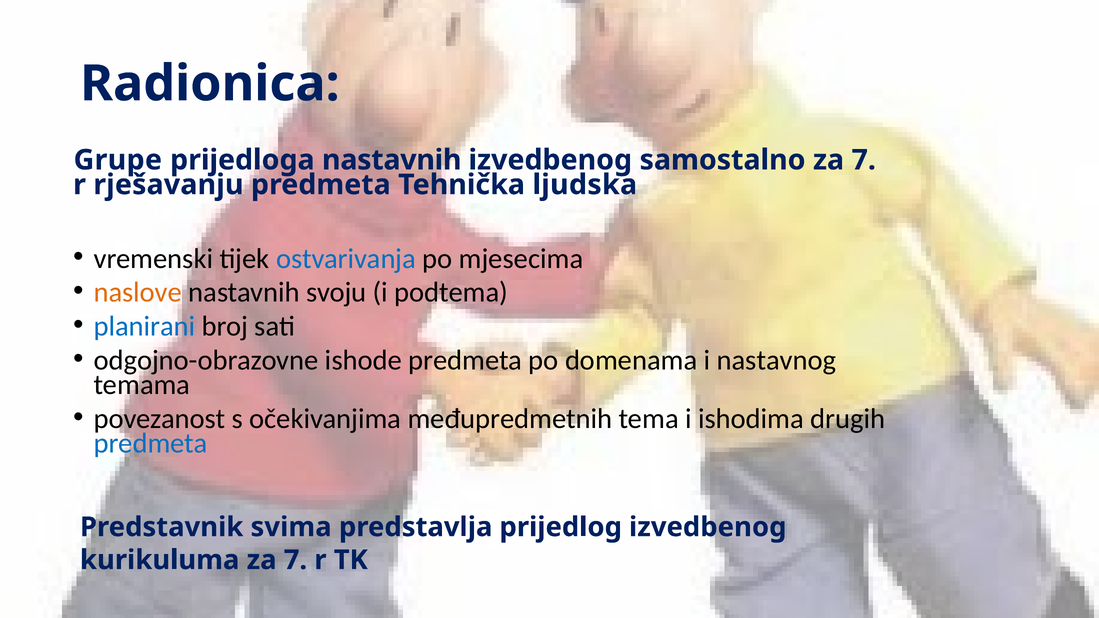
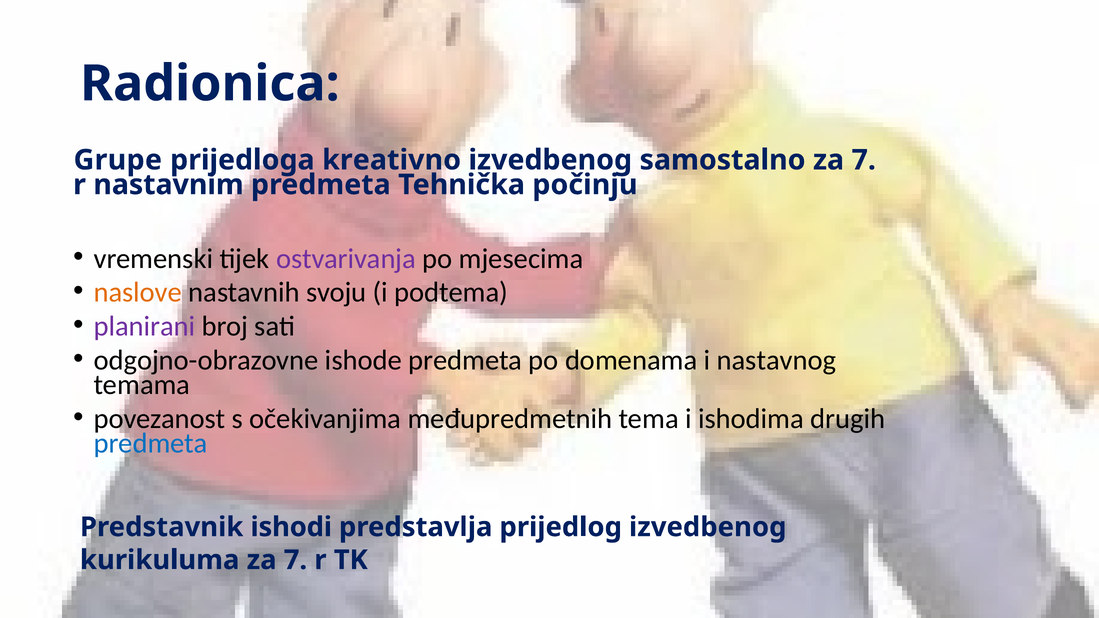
prijedloga nastavnih: nastavnih -> kreativno (392, 160)
rješavanju: rješavanju -> nastavnim (168, 185)
ljudska: ljudska -> počinju (585, 185)
ostvarivanja colour: blue -> purple (346, 259)
planirani colour: blue -> purple (144, 326)
svima: svima -> ishodi (291, 527)
